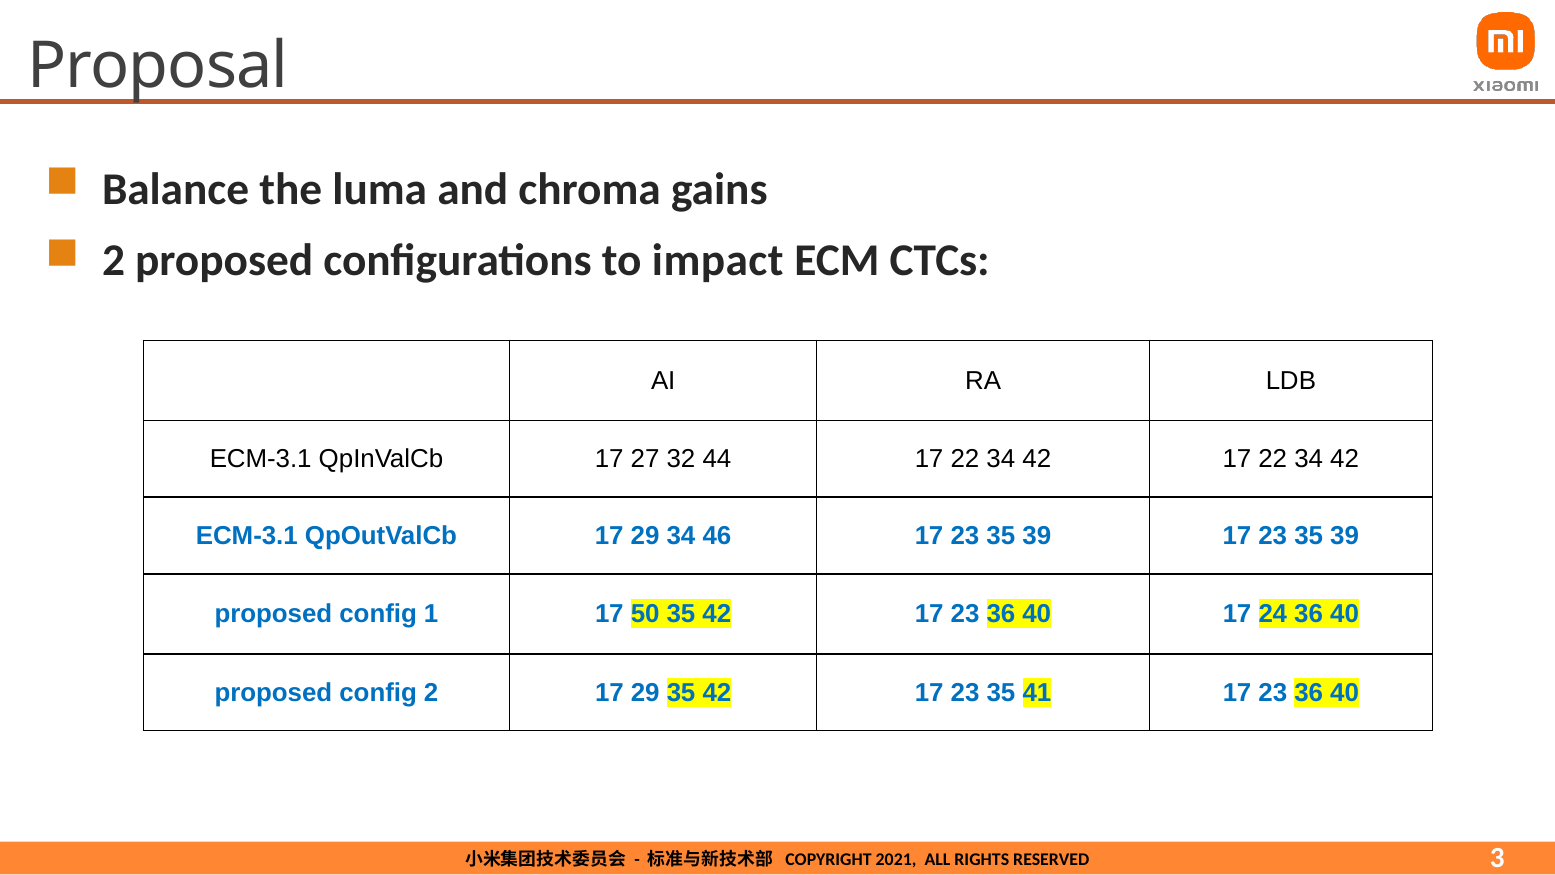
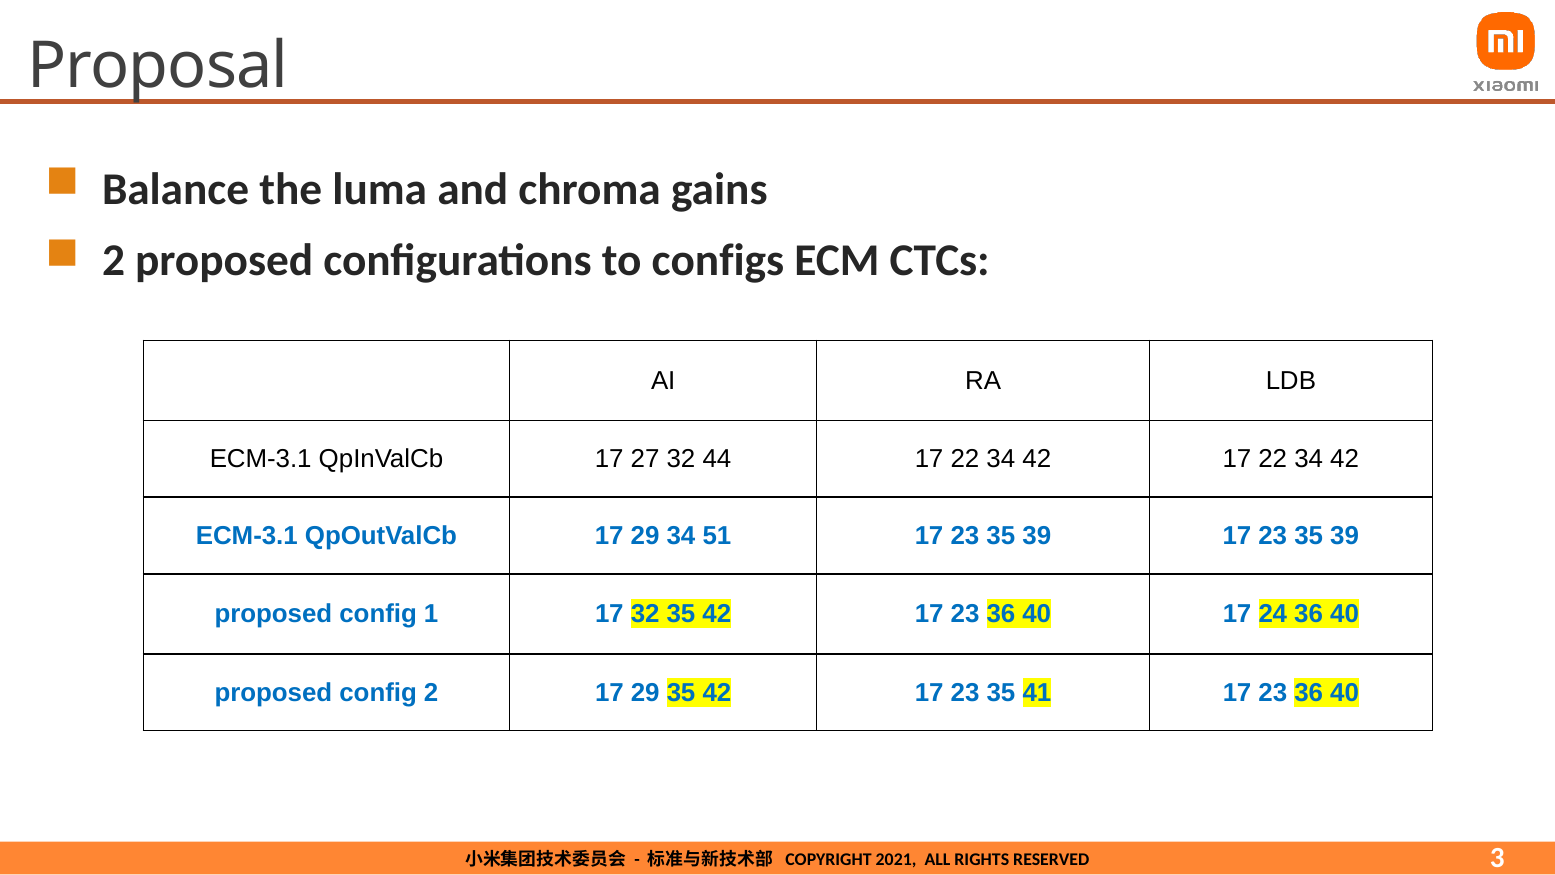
impact: impact -> configs (718, 261)
46: 46 -> 51 (717, 536)
17 50: 50 -> 32 (645, 614)
